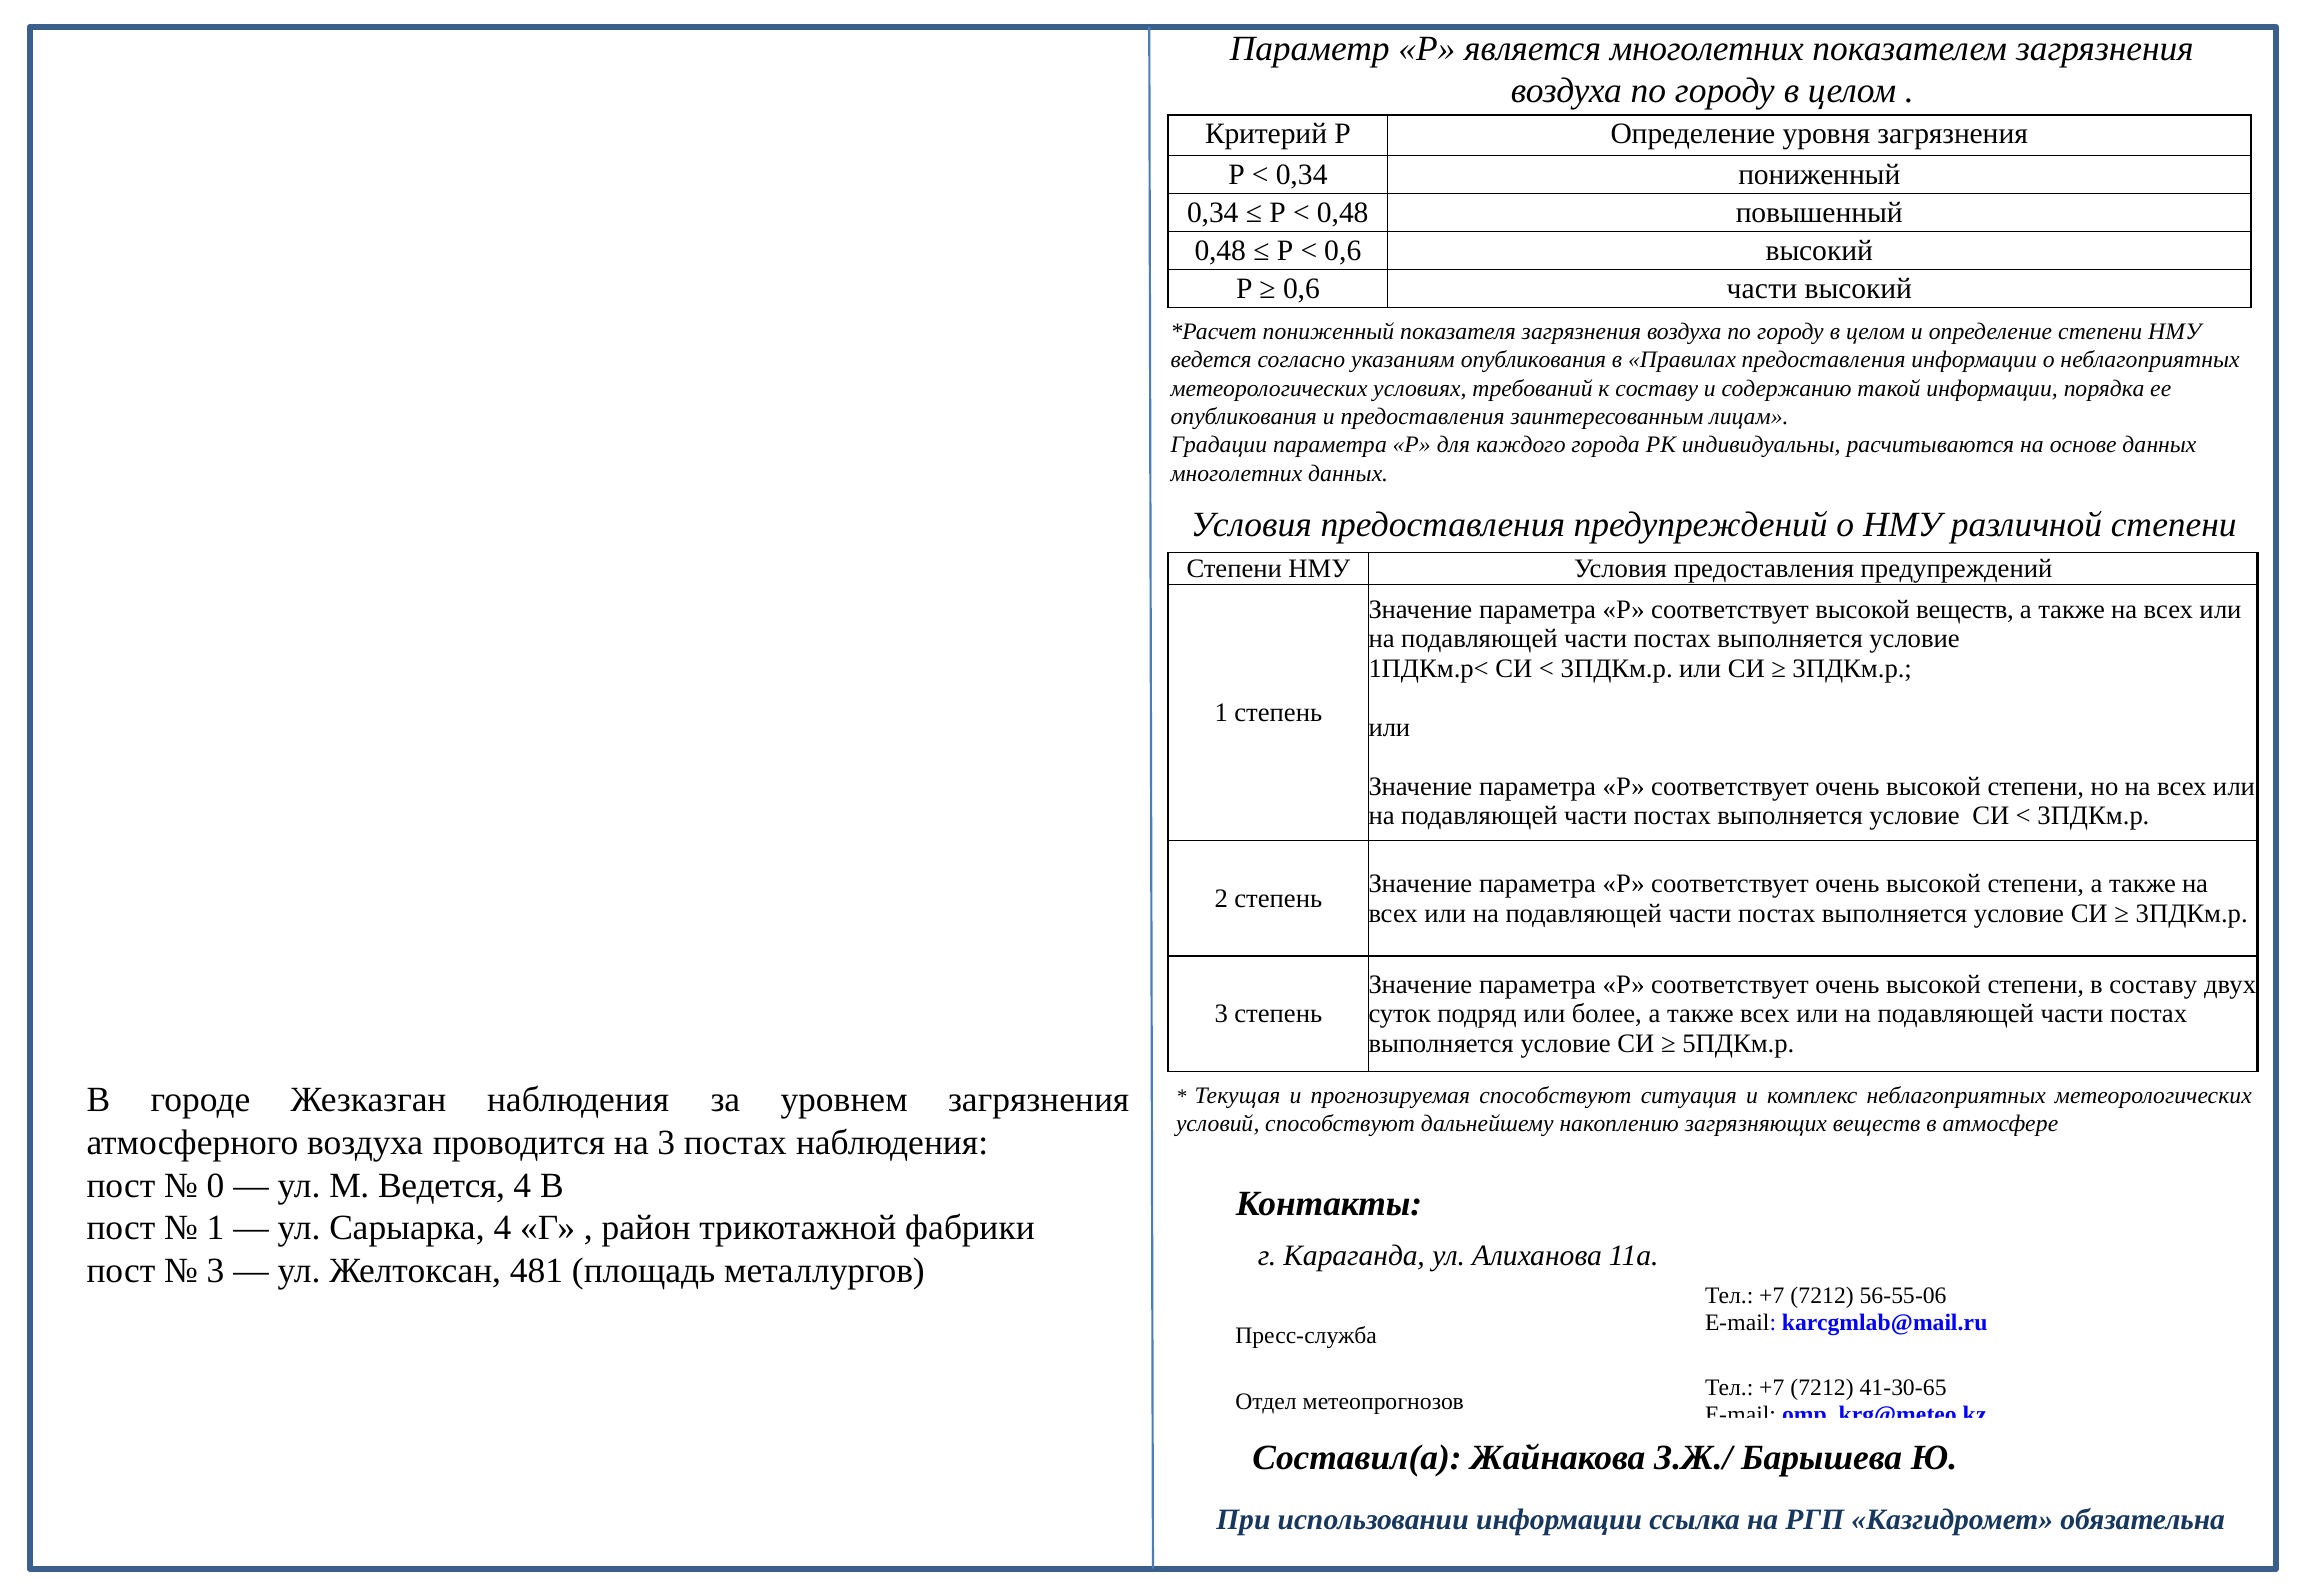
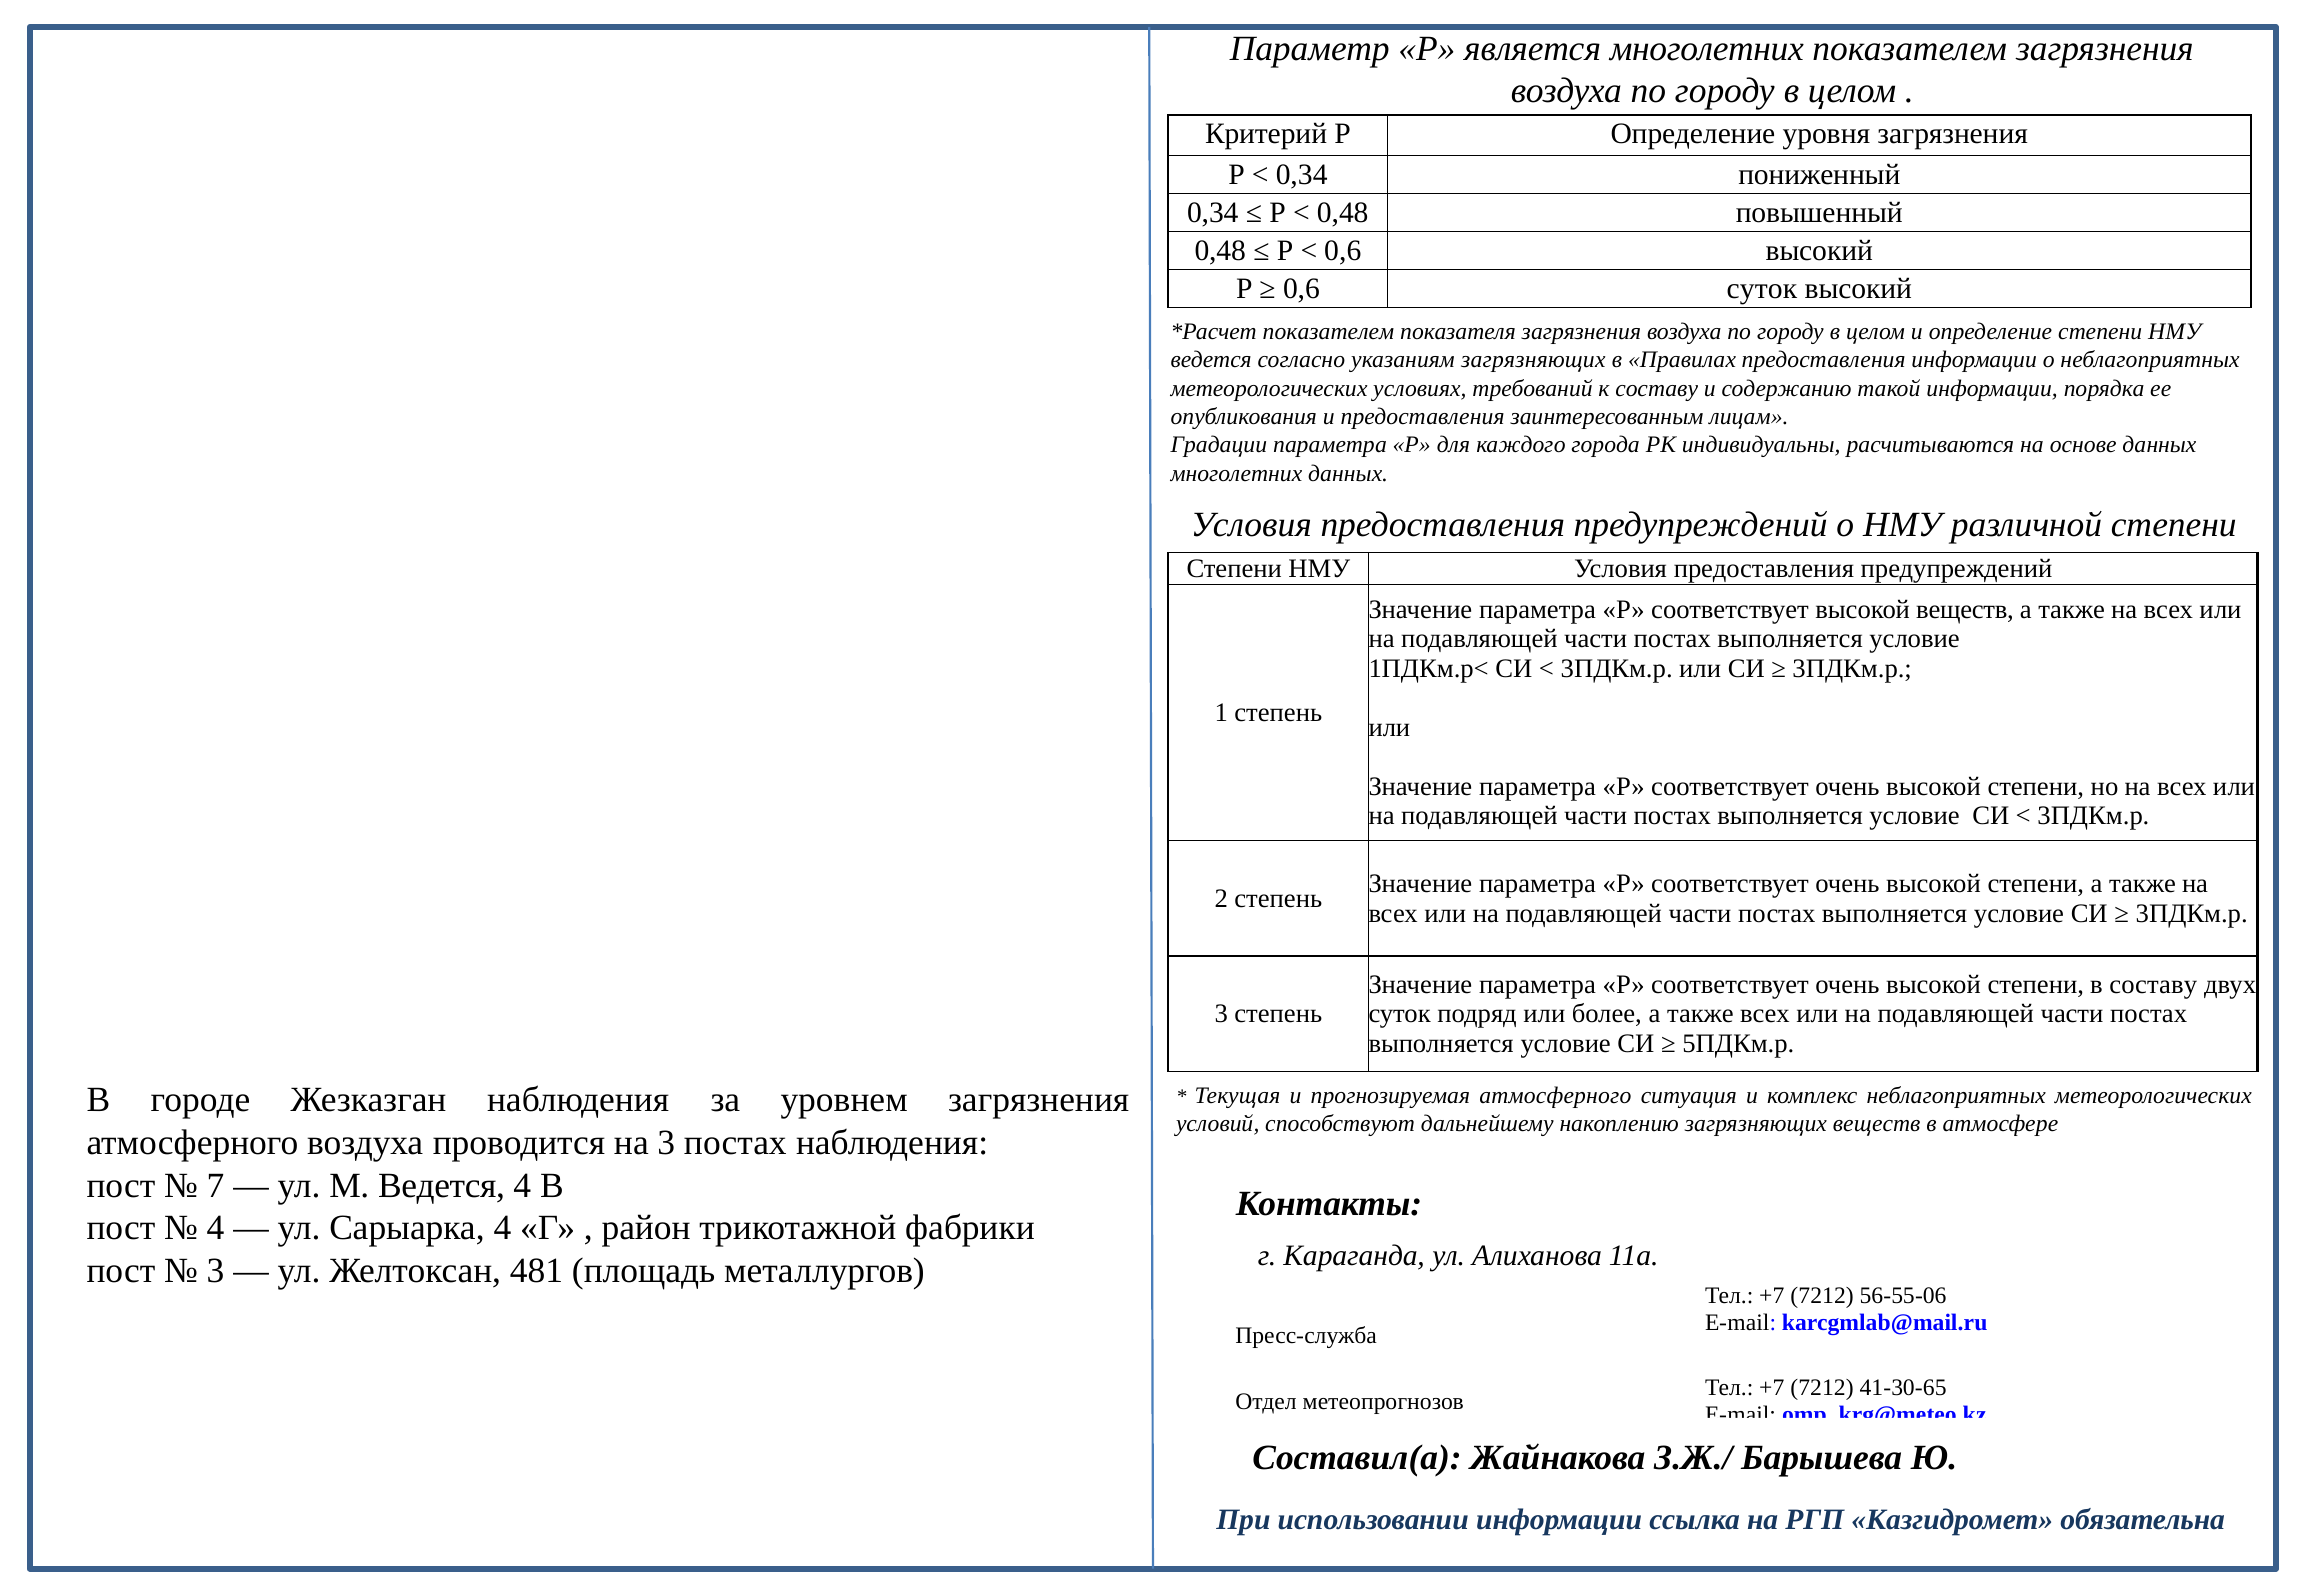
0,6 части: части -> суток (1762, 289)
пониженный: пониженный -> показателем (1328, 332)
указаниям опубликования: опубликования -> загрязняющих (1533, 360)
прогнозируемая способствуют: способствуют -> атмосферного (1555, 1096)
0: 0 -> 7 (216, 1186)
1: 1 -> 4 (216, 1228)
